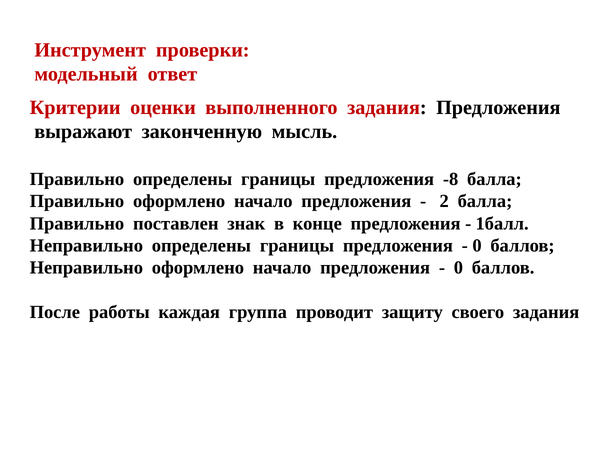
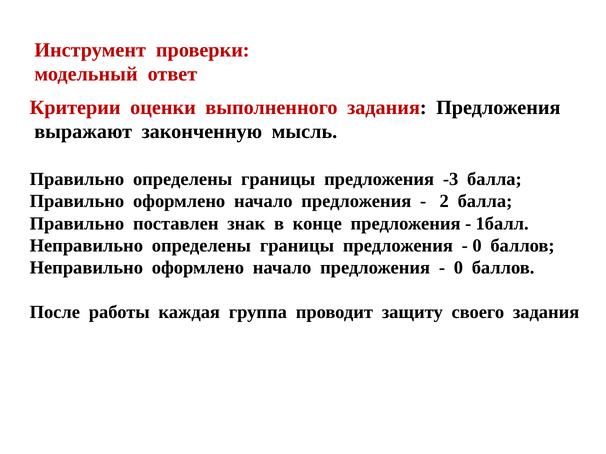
-8: -8 -> -3 (451, 179)
